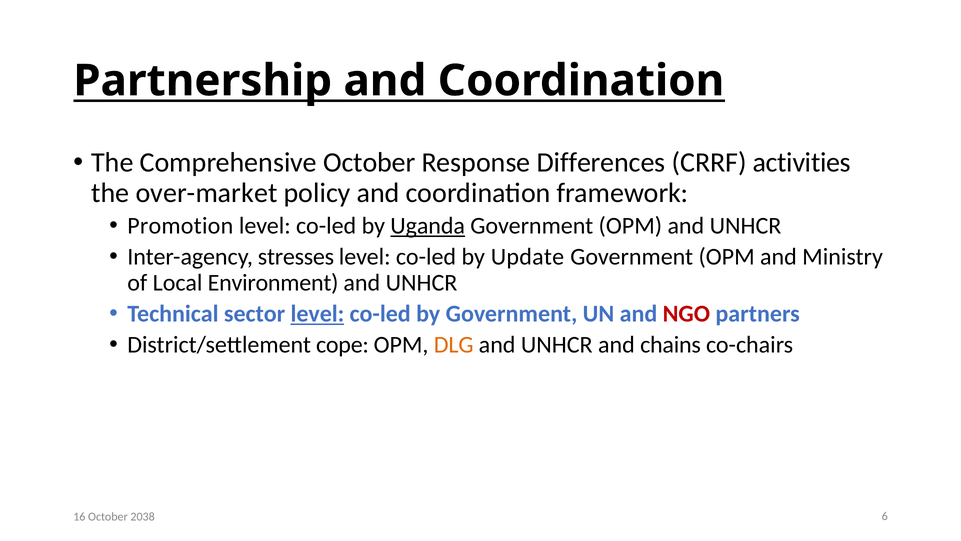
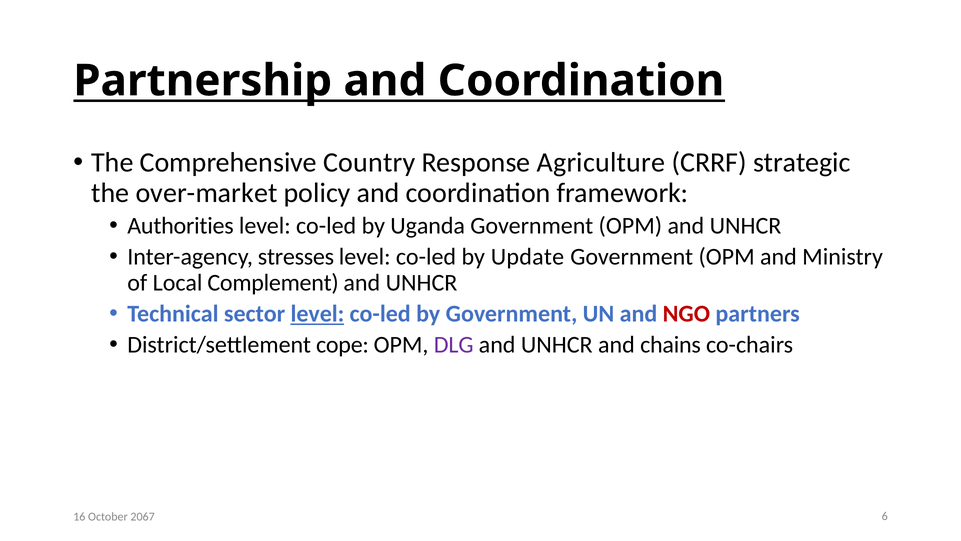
Comprehensive October: October -> Country (369, 162)
Differences: Differences -> Agriculture (601, 162)
activities: activities -> strategic (802, 162)
Promotion: Promotion -> Authorities (181, 226)
Uganda underline: present -> none (428, 226)
Environment: Environment -> Complement (273, 283)
DLG colour: orange -> purple (454, 344)
2038: 2038 -> 2067 (143, 516)
